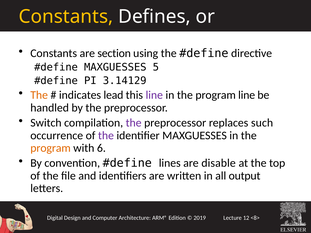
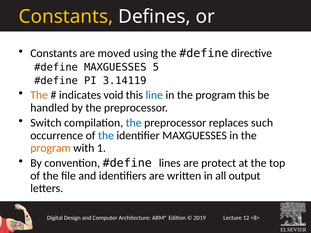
section: section -> moved (114, 53)
3.14129: 3.14129 -> 3.14119 (125, 81)
lead: lead -> void (113, 95)
line colour: purple -> blue (154, 95)
program line: line -> this (247, 95)
the colour: purple -> blue (134, 123)
the colour: purple -> blue (106, 136)
6: 6 -> 1 (101, 148)
disable: disable -> protect (219, 163)
